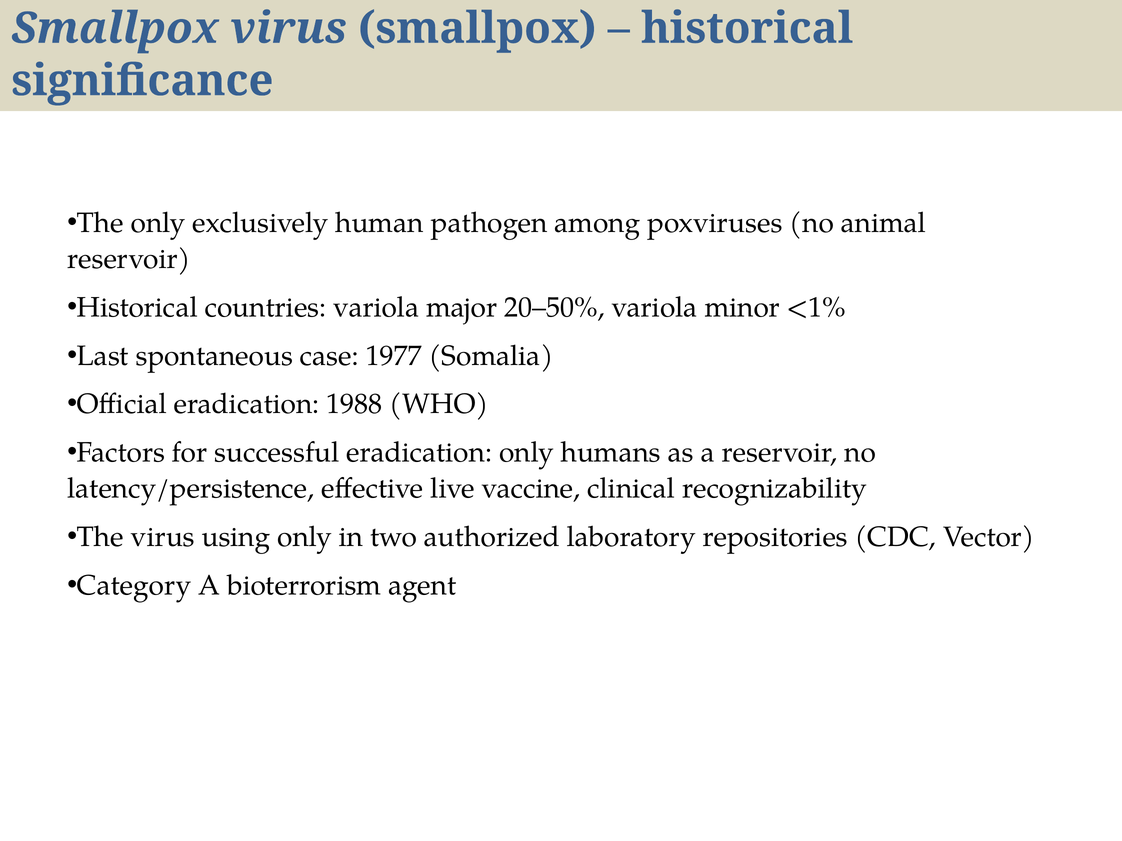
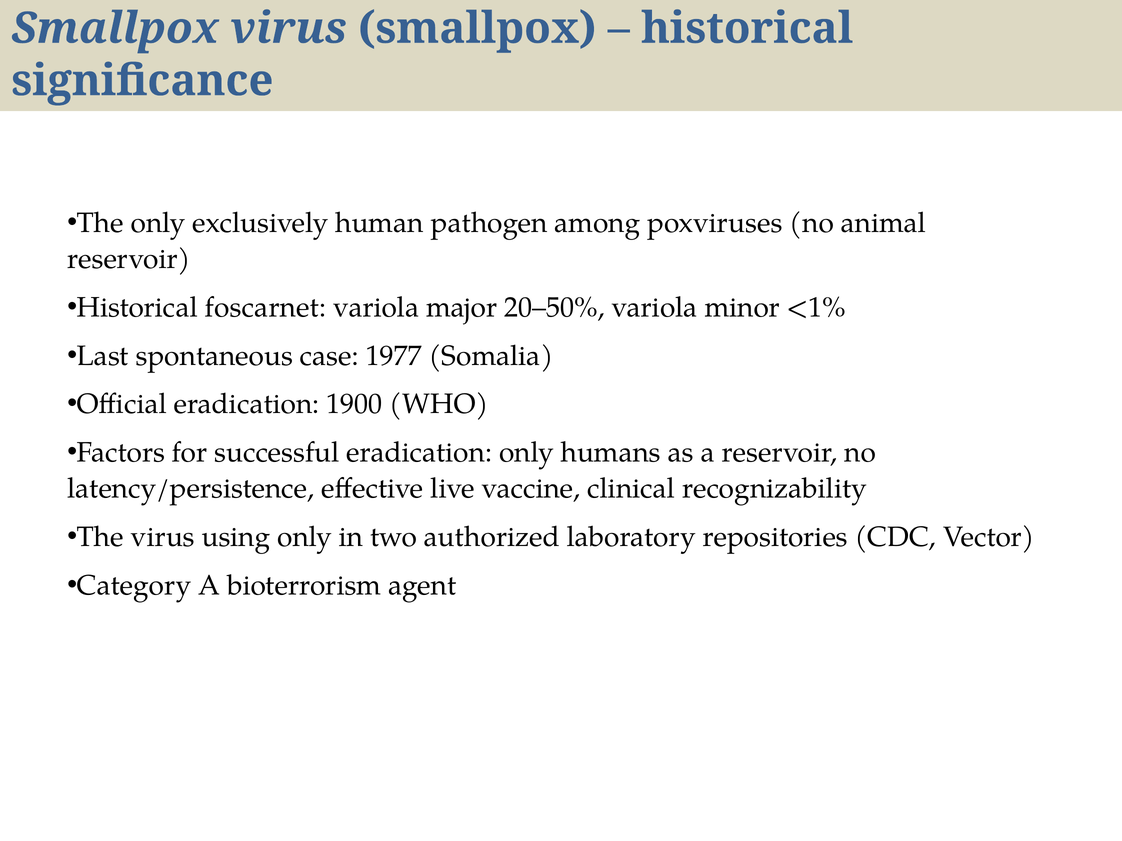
countries: countries -> foscarnet (265, 308)
1988: 1988 -> 1900 (354, 404)
